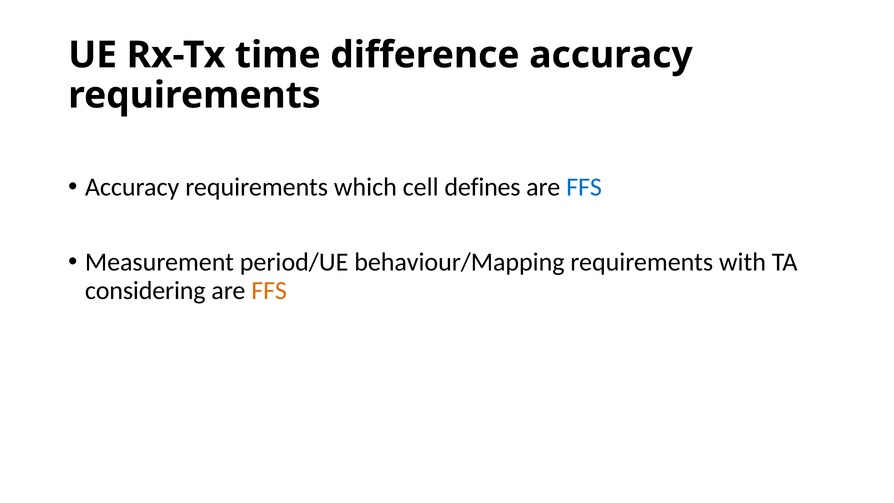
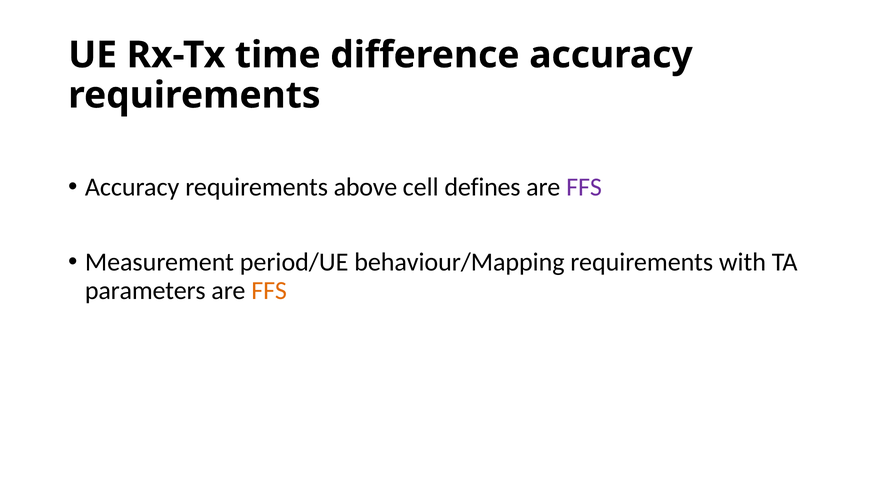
which: which -> above (365, 187)
FFS colour: blue -> purple (584, 187)
considering: considering -> parameters (145, 290)
